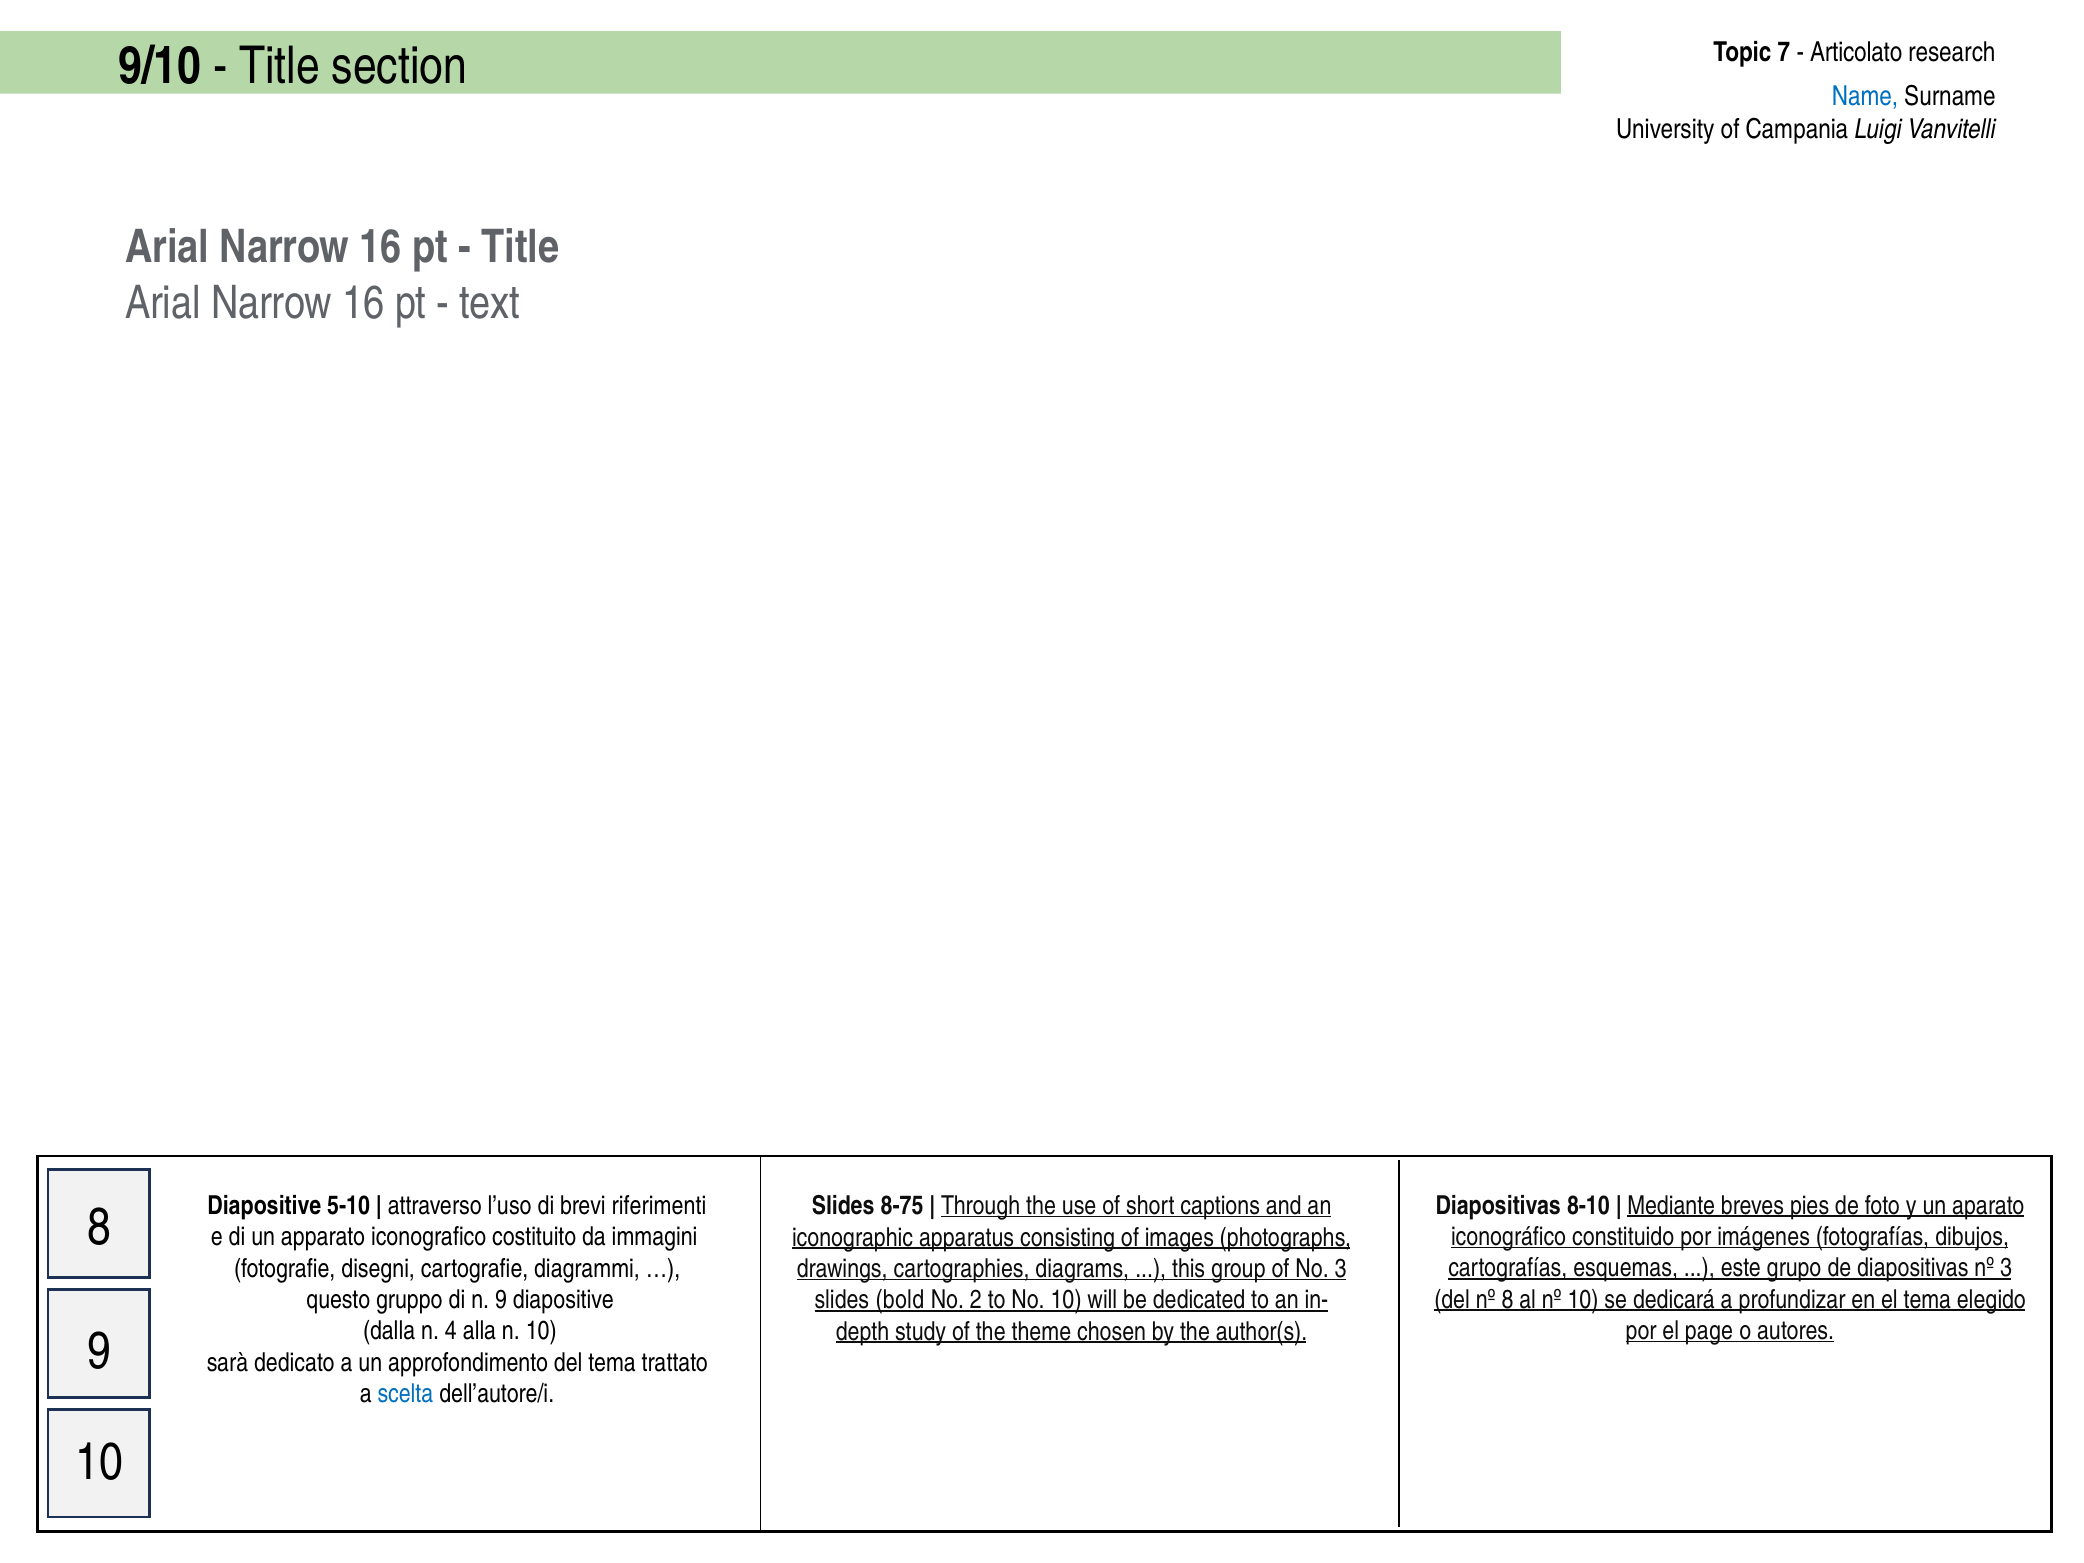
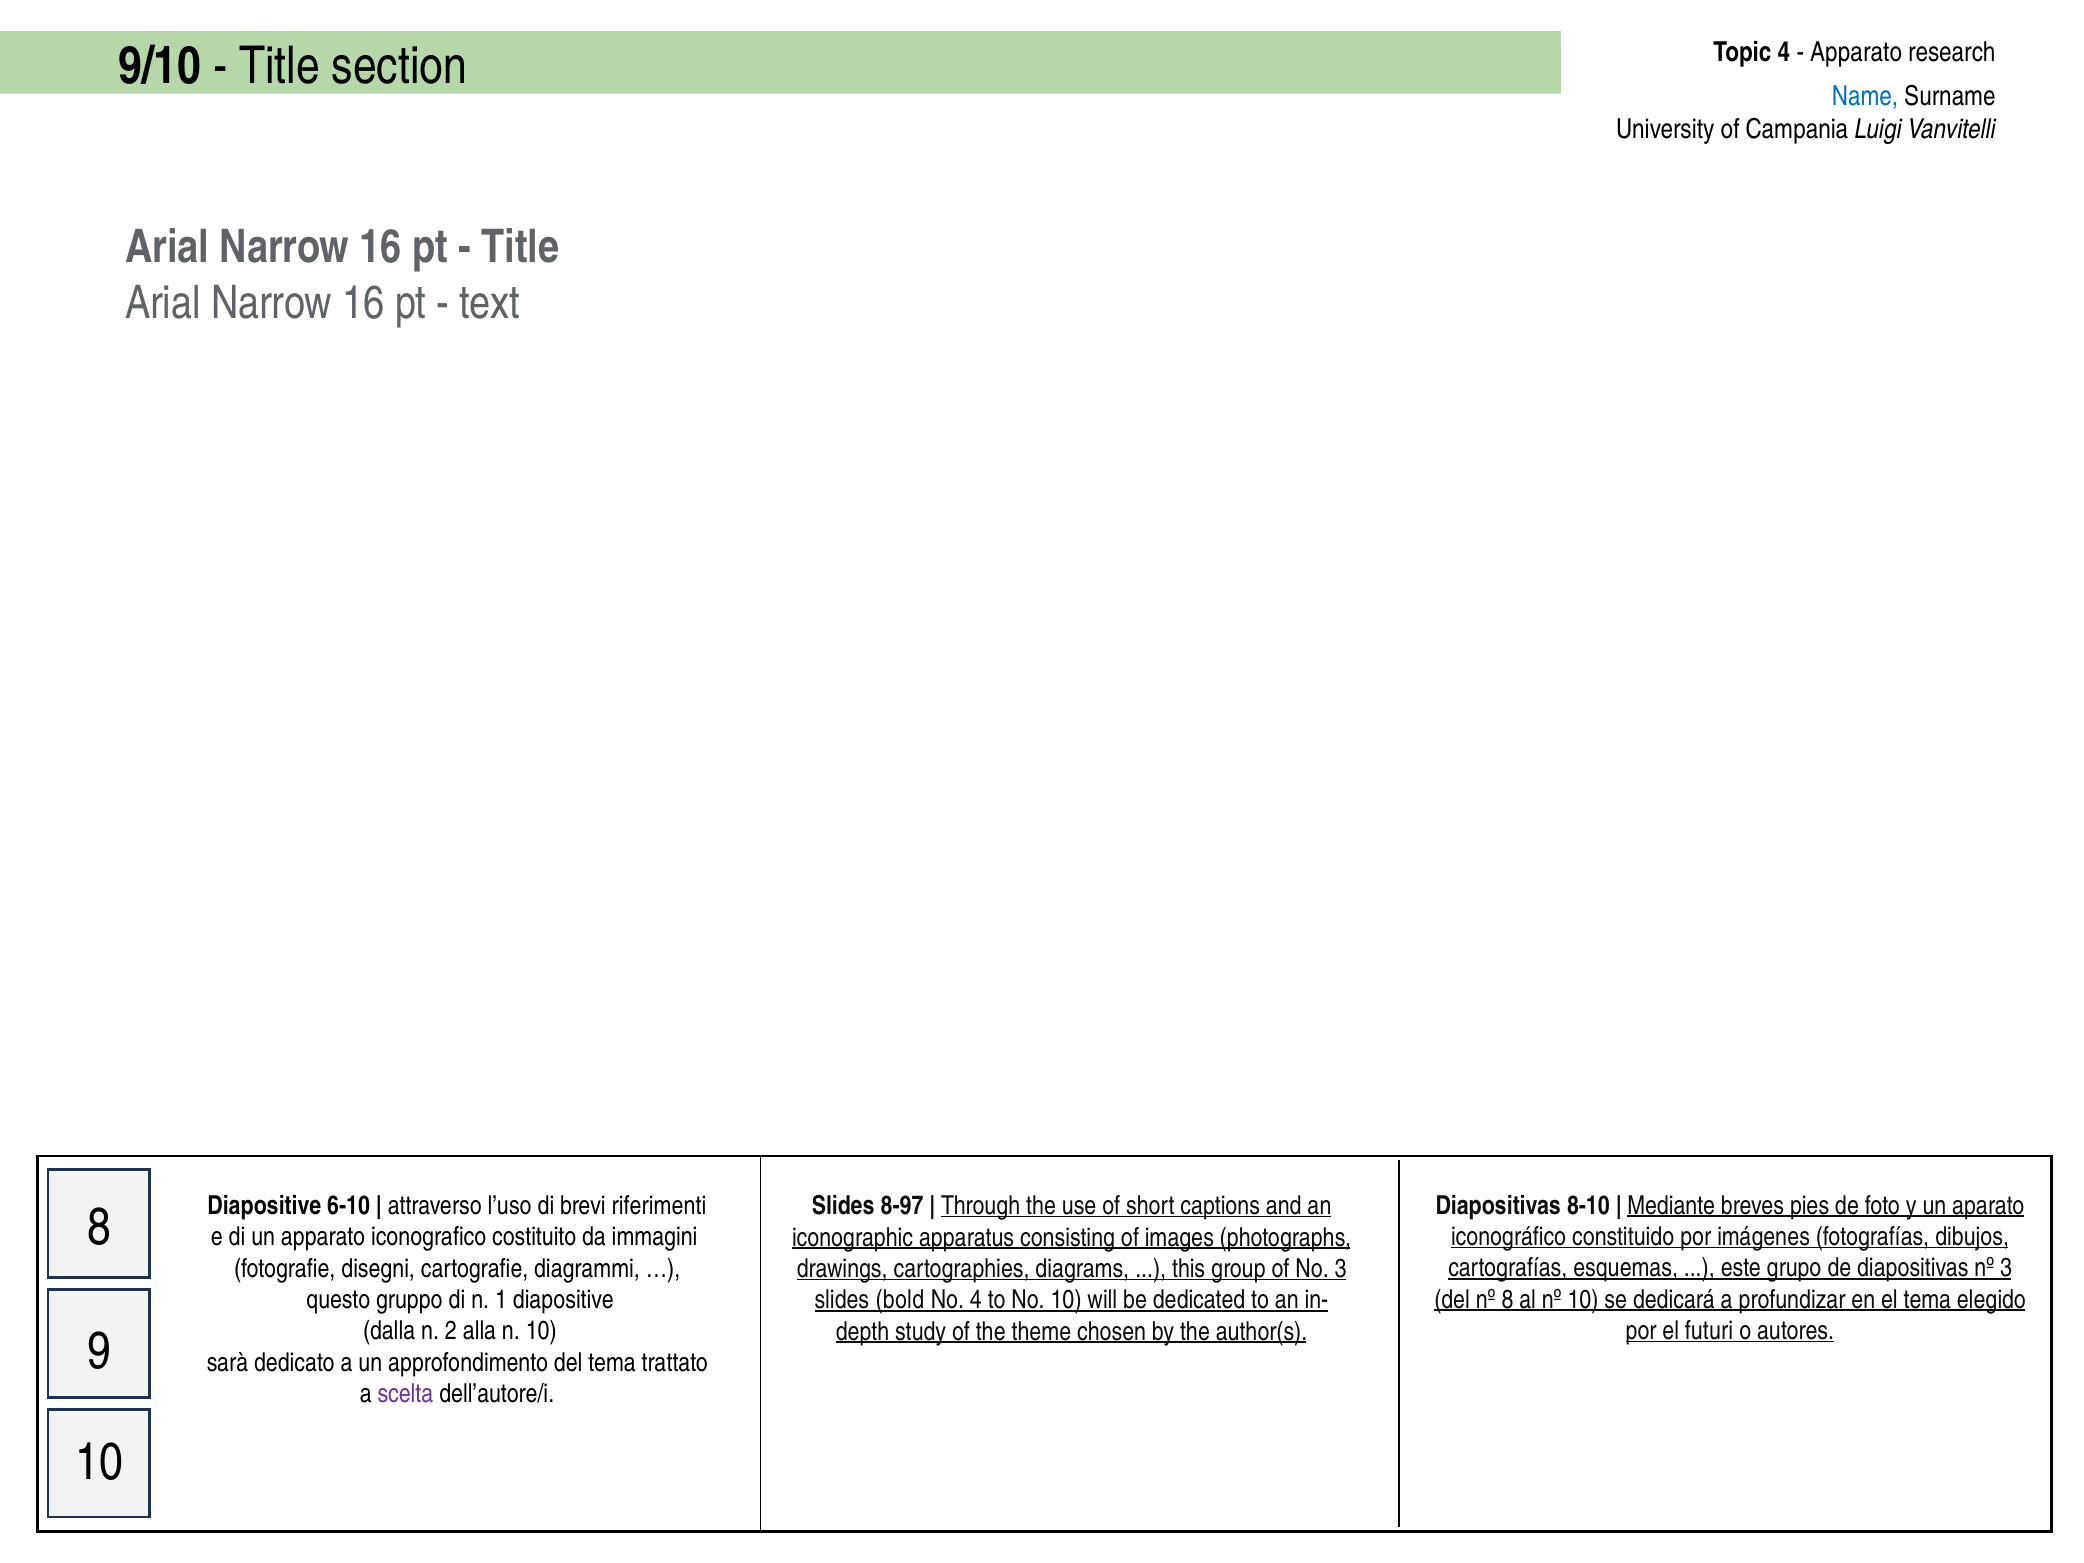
Topic 7: 7 -> 4 (1784, 53)
Articolato: Articolato -> Apparato (1856, 53)
5-10: 5-10 -> 6-10 (349, 1206)
8-75: 8-75 -> 8-97 (902, 1206)
n 9: 9 -> 1 (501, 1300)
No 2: 2 -> 4 (976, 1300)
page: page -> futuri (1709, 1331)
4: 4 -> 2 (451, 1331)
scelta colour: blue -> purple (405, 1394)
